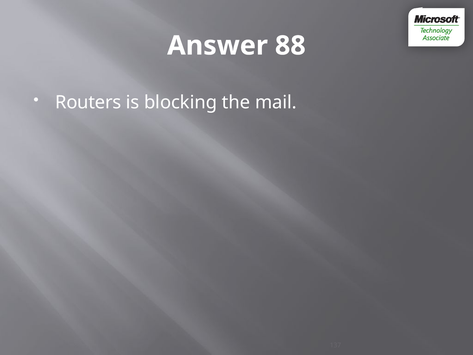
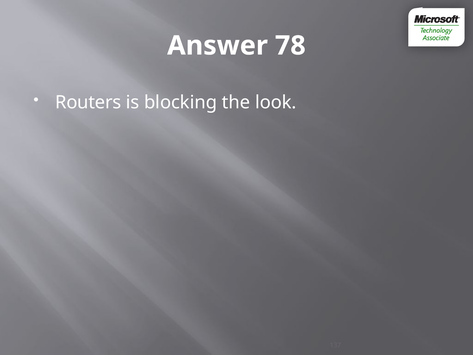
88: 88 -> 78 (290, 46)
mail: mail -> look (276, 102)
